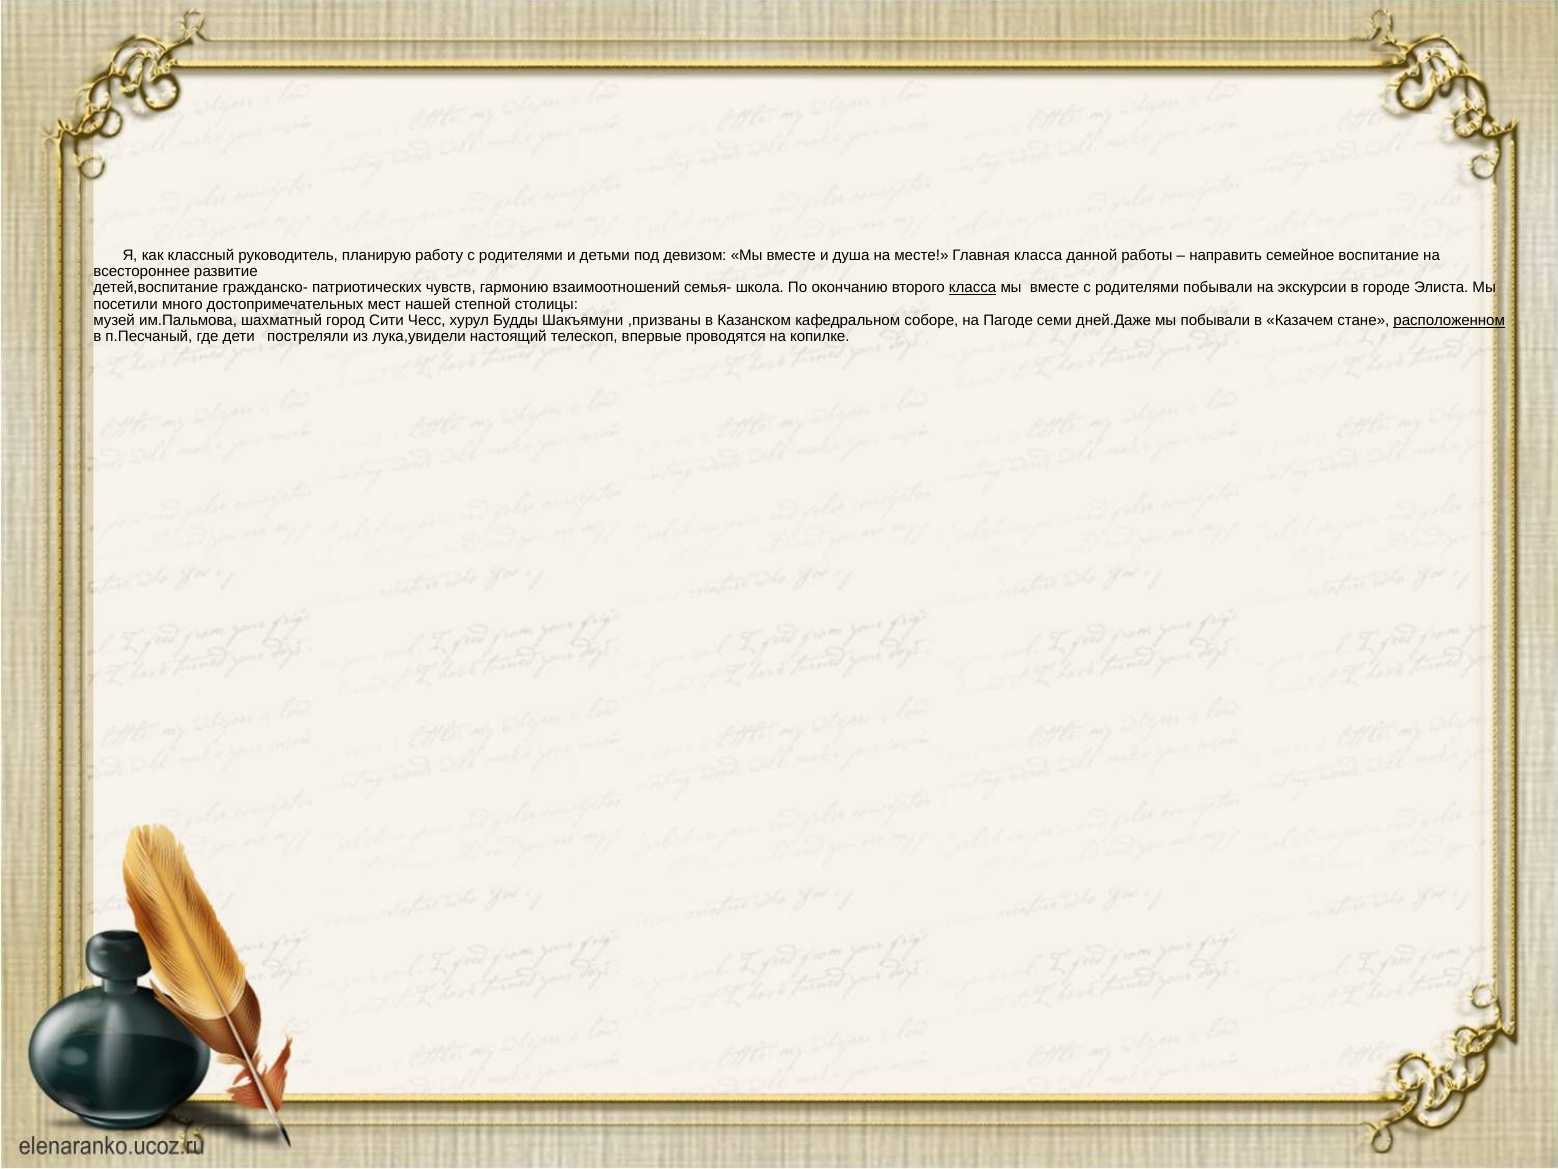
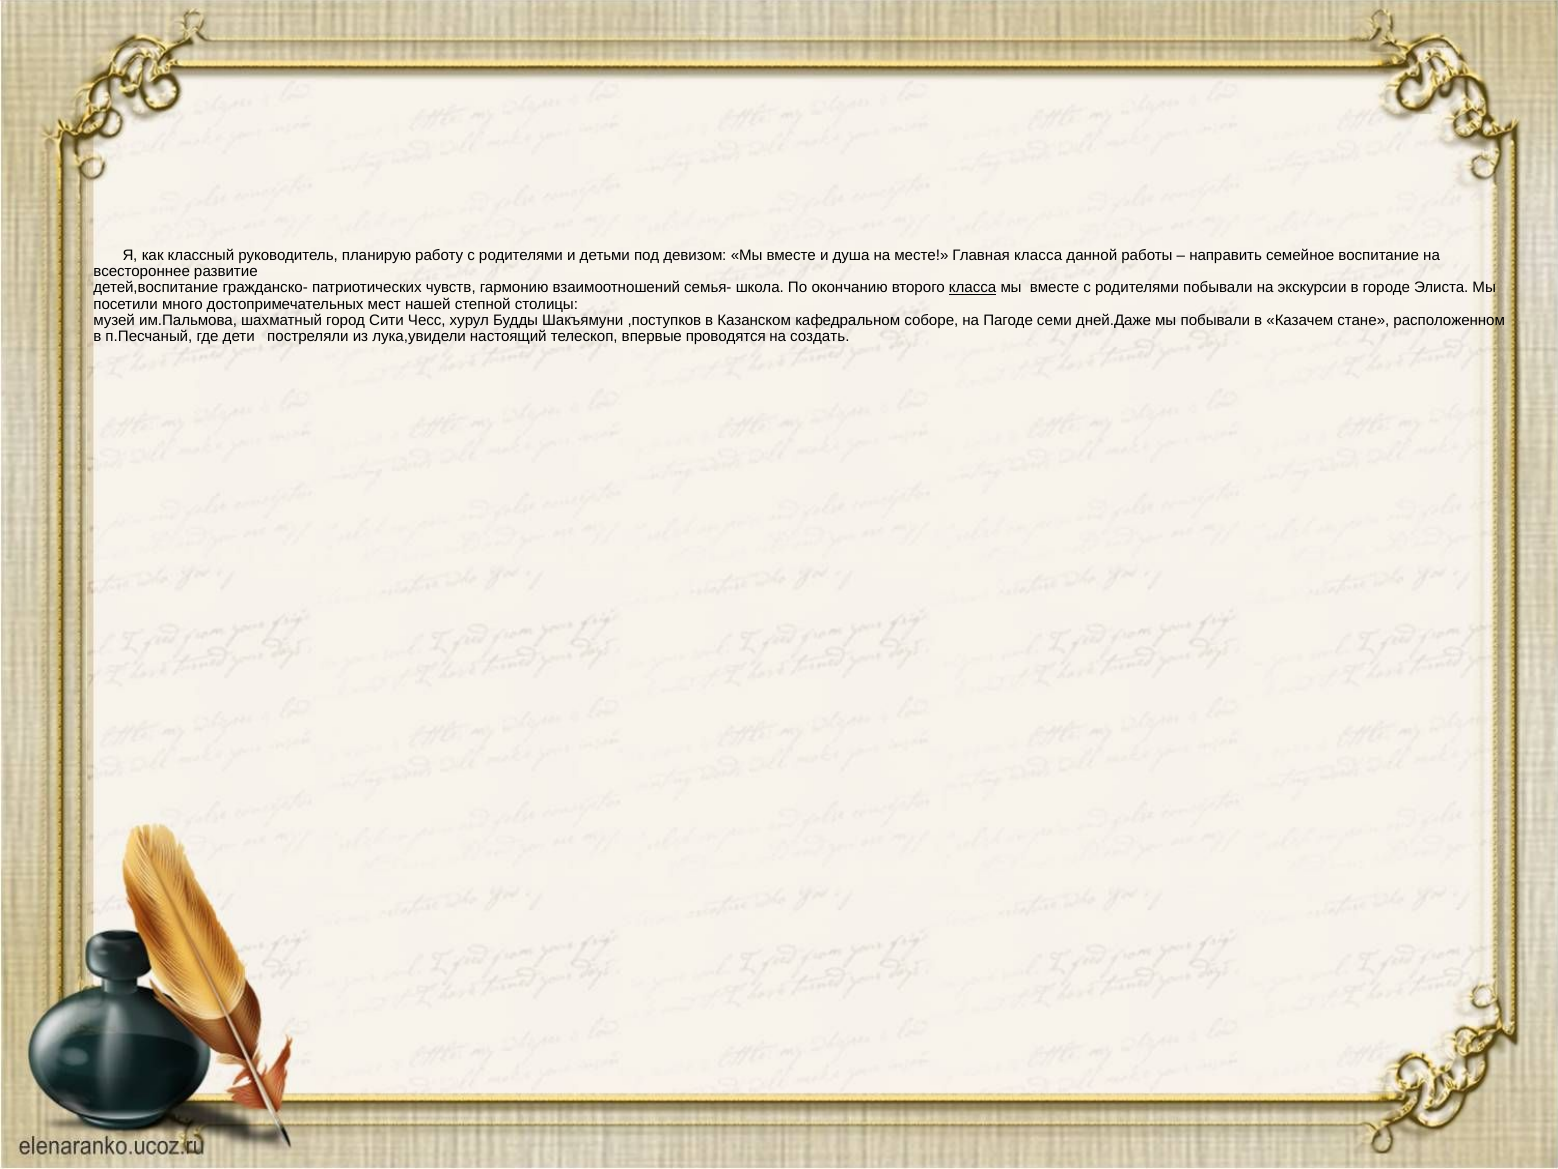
,призваны: ,призваны -> ,поступков (664, 320)
расположенном underline: present -> none (1449, 320)
копилке: копилке -> создать (820, 337)
